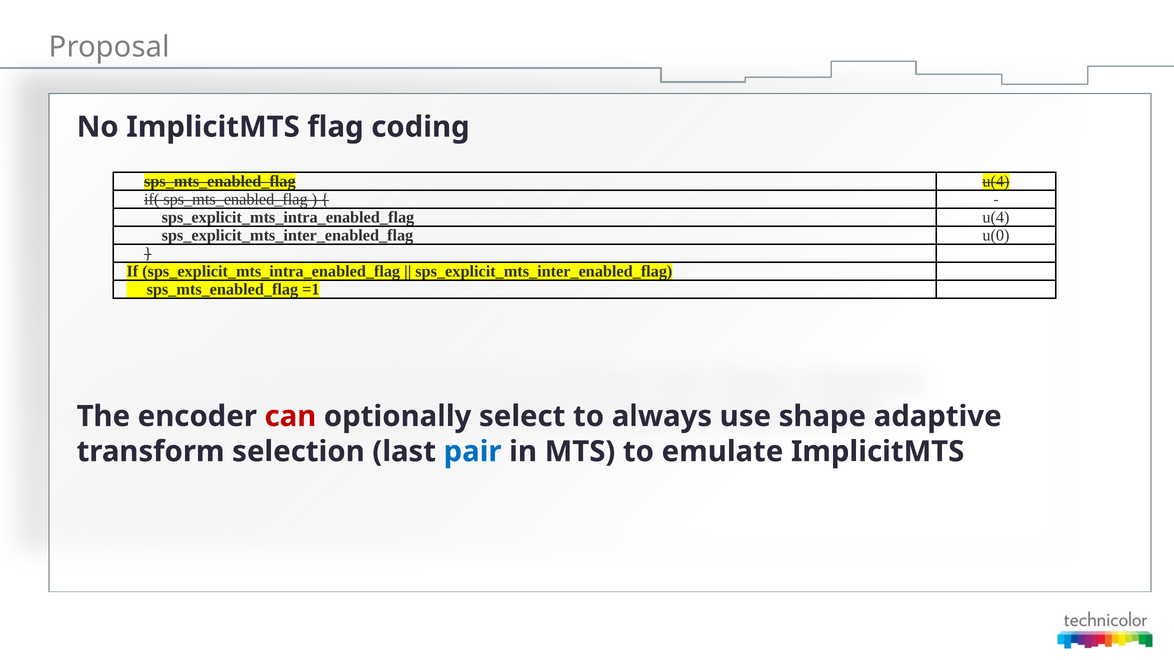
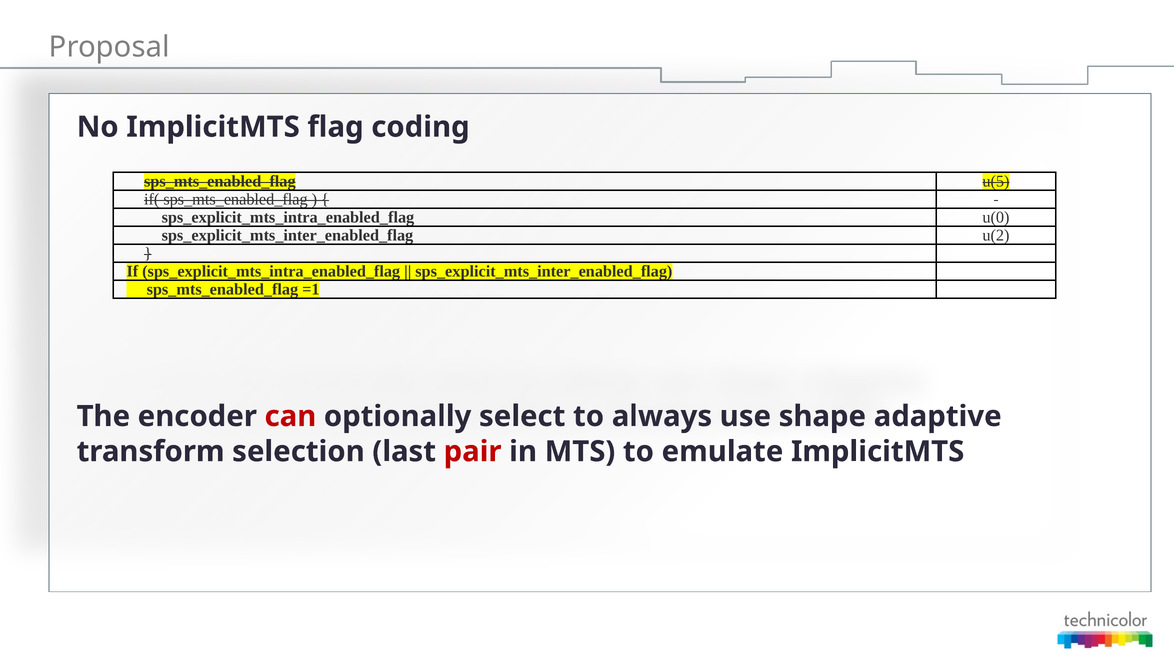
u(4: u(4 -> u(5 (996, 181)
u(4: u(4 -> u(0 (996, 217)
u(0: u(0 -> u(2 (996, 236)
pair colour: blue -> red (473, 452)
